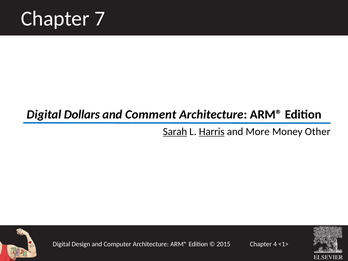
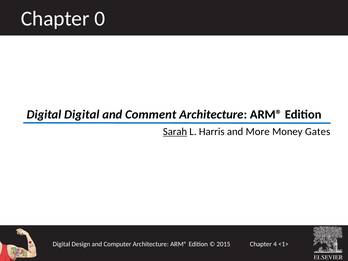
7: 7 -> 0 (100, 19)
Digital Dollars: Dollars -> Digital (82, 115)
Harris underline: present -> none (212, 132)
Other: Other -> Gates (318, 132)
